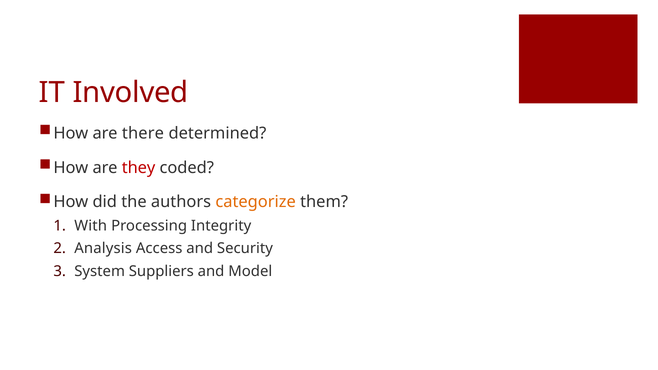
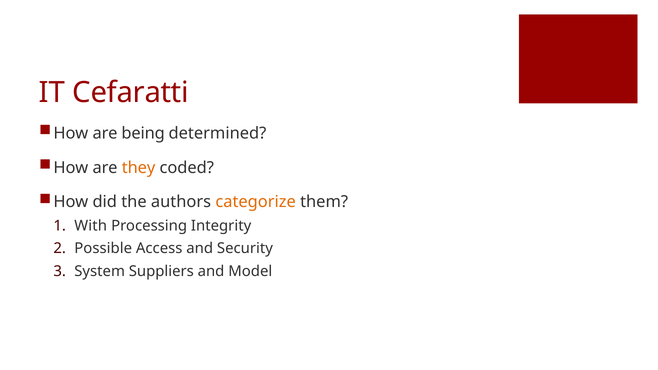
Involved: Involved -> Cefaratti (131, 93)
there: there -> being (143, 133)
they colour: red -> orange (139, 168)
Analysis: Analysis -> Possible (103, 248)
